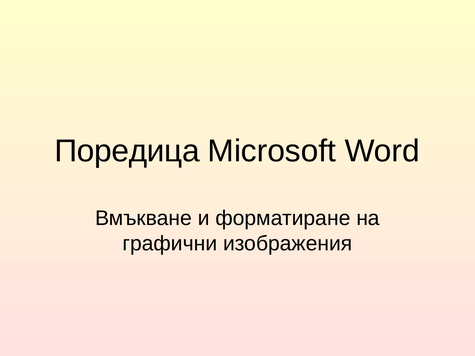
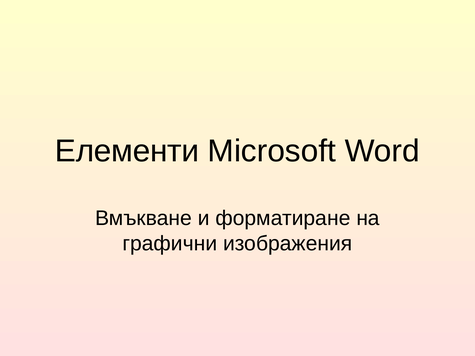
Поредица: Поредица -> Елементи (127, 151)
